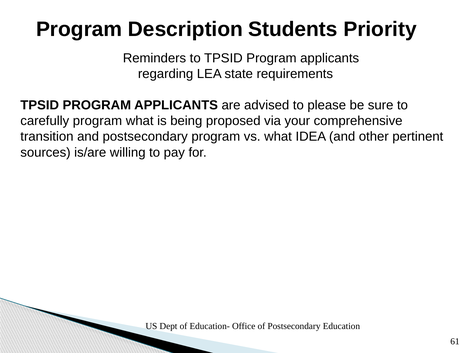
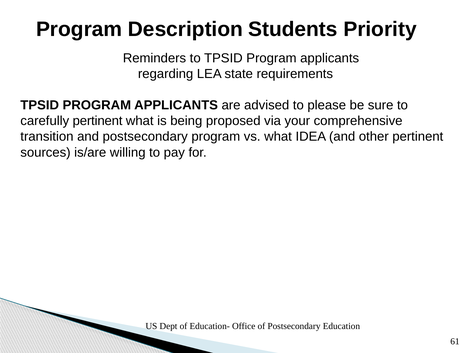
carefully program: program -> pertinent (98, 121)
